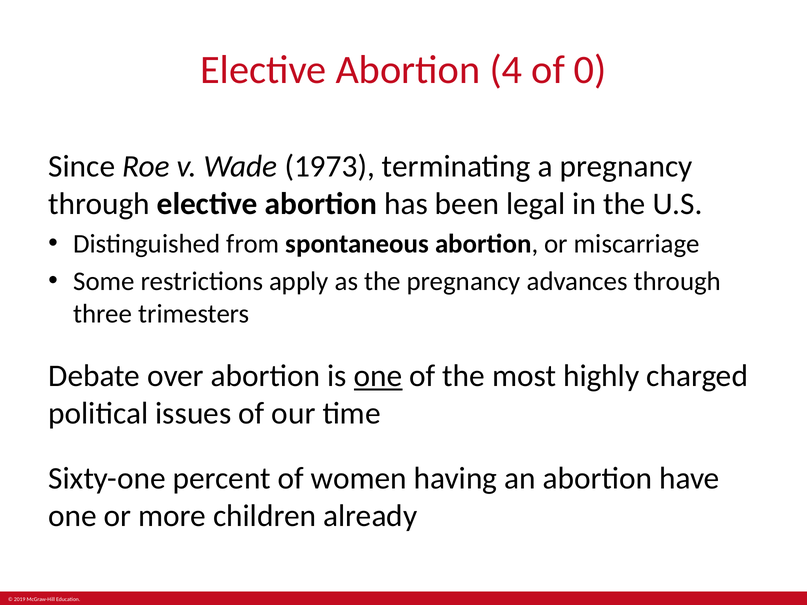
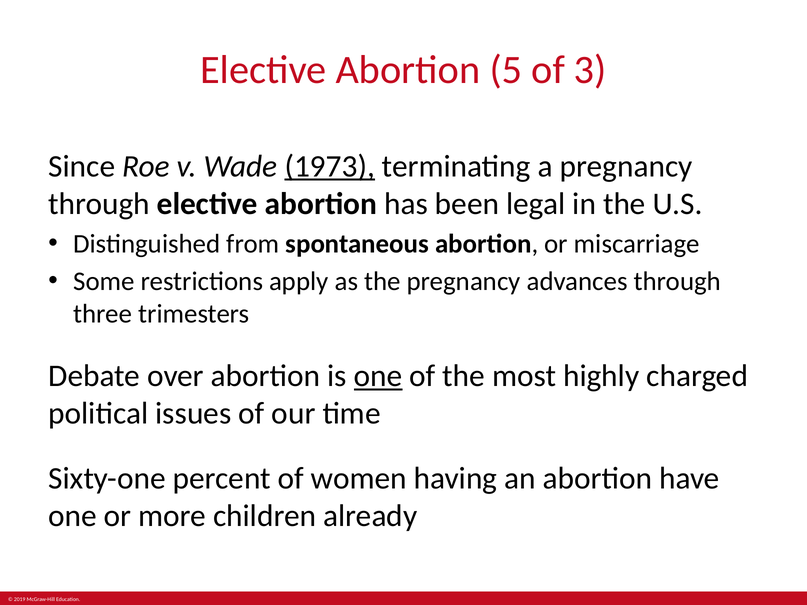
4: 4 -> 5 (506, 70)
0: 0 -> 3 (590, 70)
1973 underline: none -> present (330, 166)
